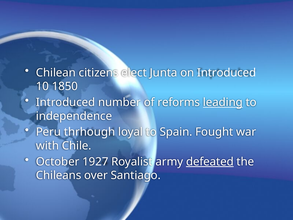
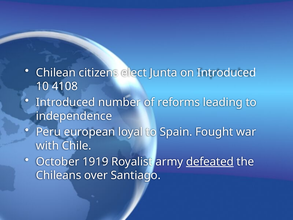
1850: 1850 -> 4108 (65, 86)
leading underline: present -> none (223, 102)
thrhough: thrhough -> european (90, 132)
1927: 1927 -> 1919 (95, 162)
